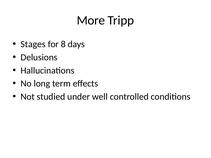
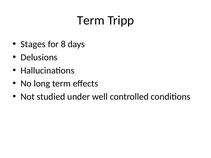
More: More -> Term (91, 20)
